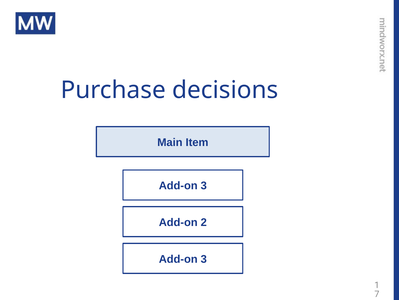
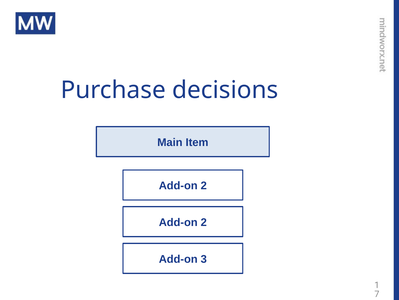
3: 3 -> 2 (204, 185)
